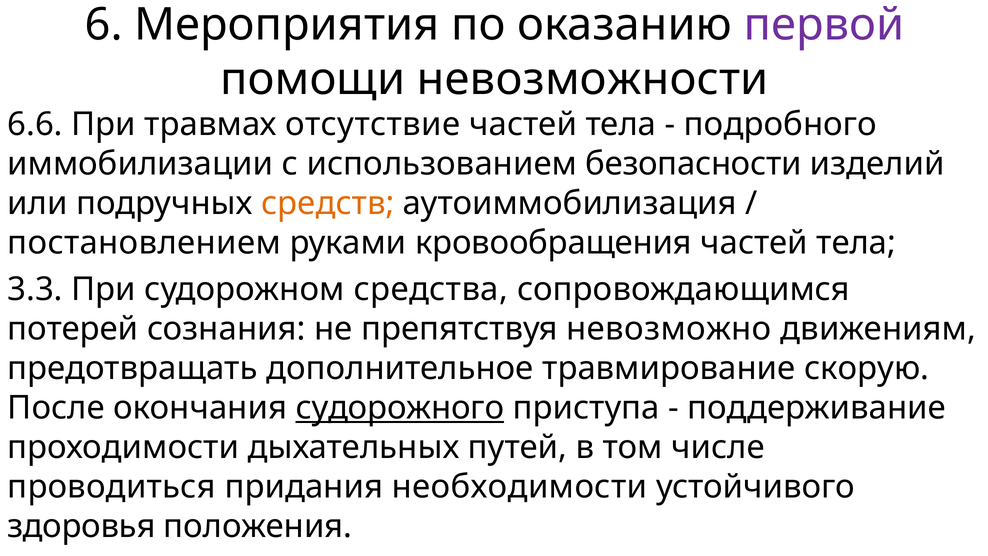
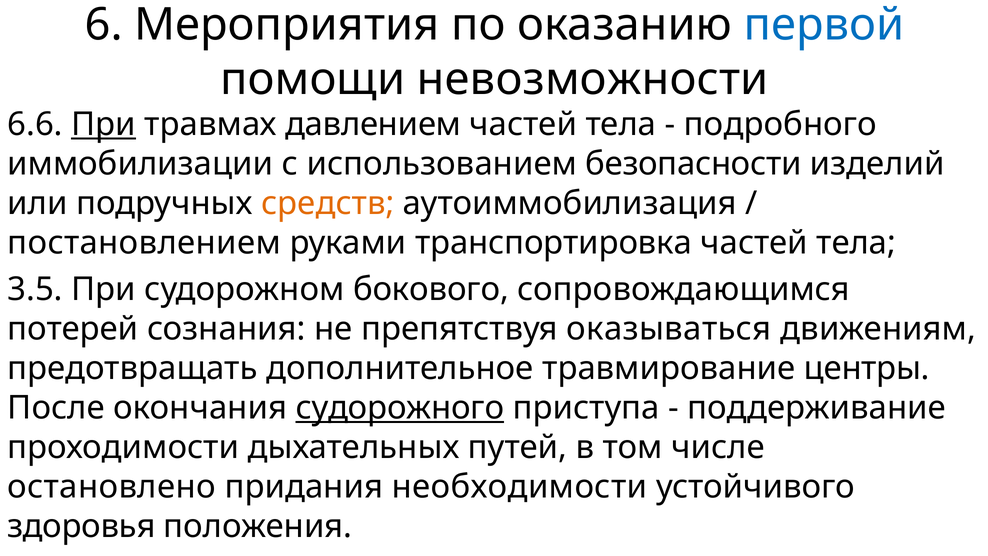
первой colour: purple -> blue (824, 25)
При underline: none -> present (104, 124)
отсутствие: отсутствие -> давлением (373, 124)
кровообращения: кровообращения -> транспортировка (553, 243)
3.3: 3.3 -> 3.5 (35, 289)
средства: средства -> бокового (431, 289)
невозможно: невозможно -> оказываться (669, 329)
скорую: скорую -> центры (867, 368)
проводиться: проводиться -> остановлено (112, 487)
